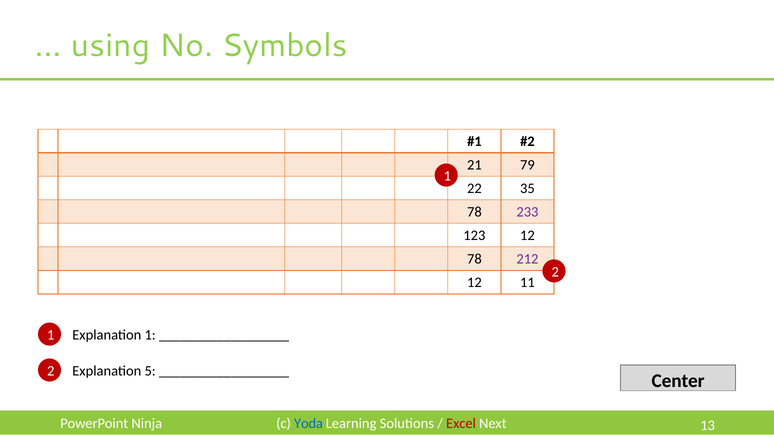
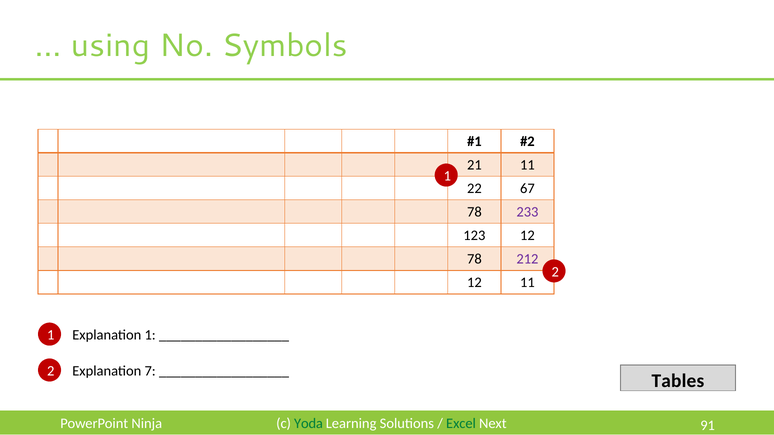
21 79: 79 -> 11 (527, 165)
35: 35 -> 67 (527, 188)
5: 5 -> 7 (150, 371)
Center: Center -> Tables (678, 381)
Yoda colour: blue -> green (309, 424)
Excel colour: red -> green (461, 424)
13: 13 -> 91 (708, 426)
